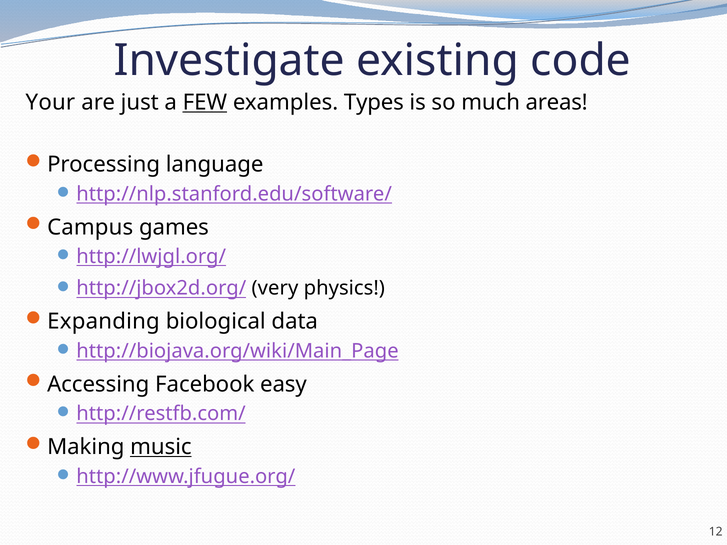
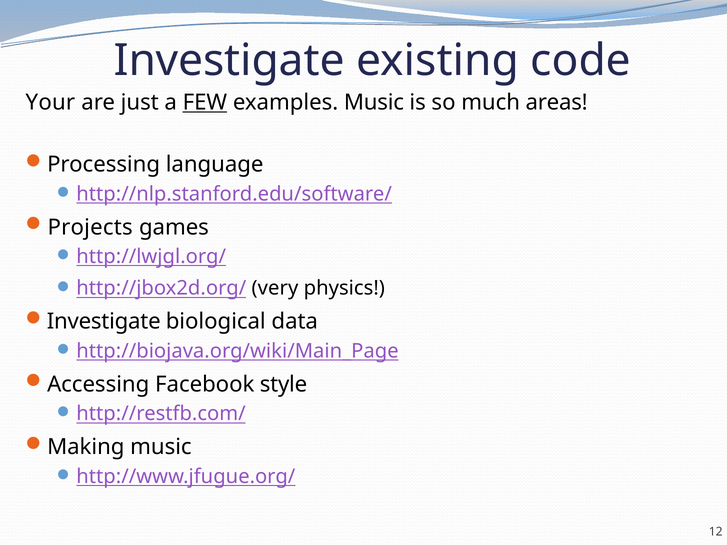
examples Types: Types -> Music (374, 102)
Campus: Campus -> Projects (90, 227)
Expanding: Expanding -> Investigate (104, 322)
easy: easy -> style (283, 384)
music underline: present -> none (161, 447)
